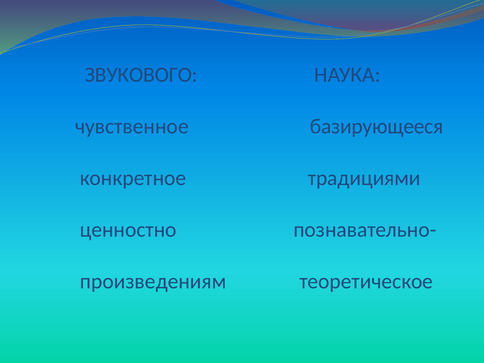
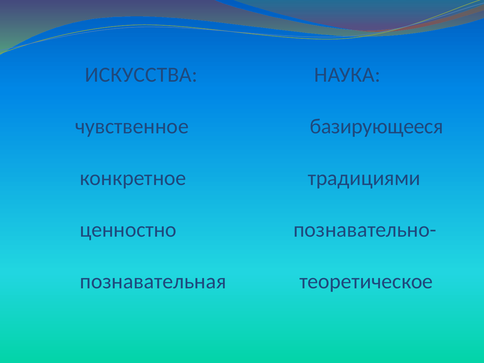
ЗВУКОВОГО: ЗВУКОВОГО -> ИСКУССТВА (141, 75)
произведениям: произведениям -> познавательная (153, 281)
